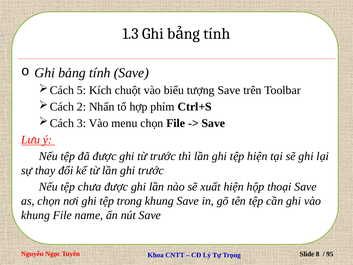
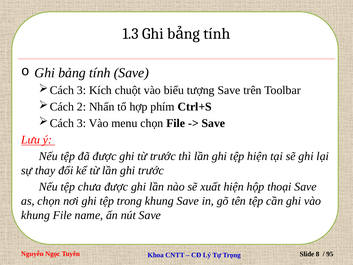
5: 5 -> 3 (81, 90)
